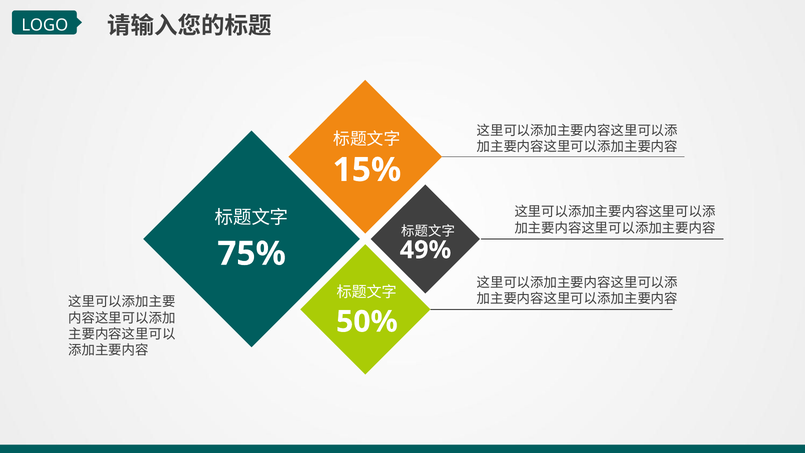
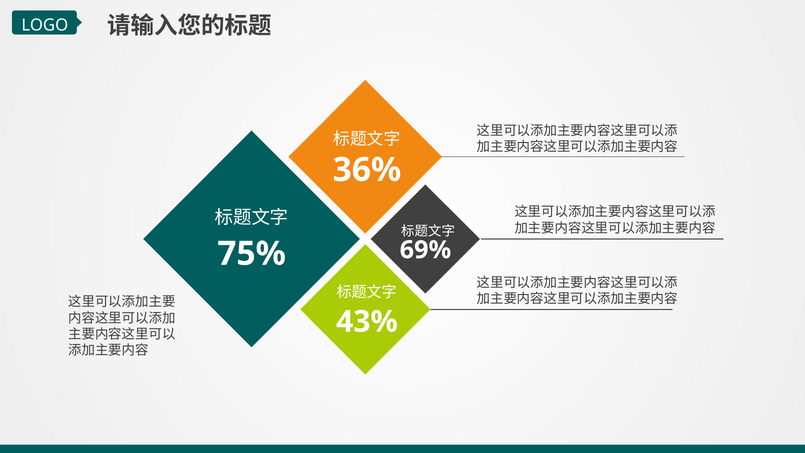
15%: 15% -> 36% (367, 170)
49%: 49% -> 69% (425, 250)
50%: 50% -> 43% (367, 322)
